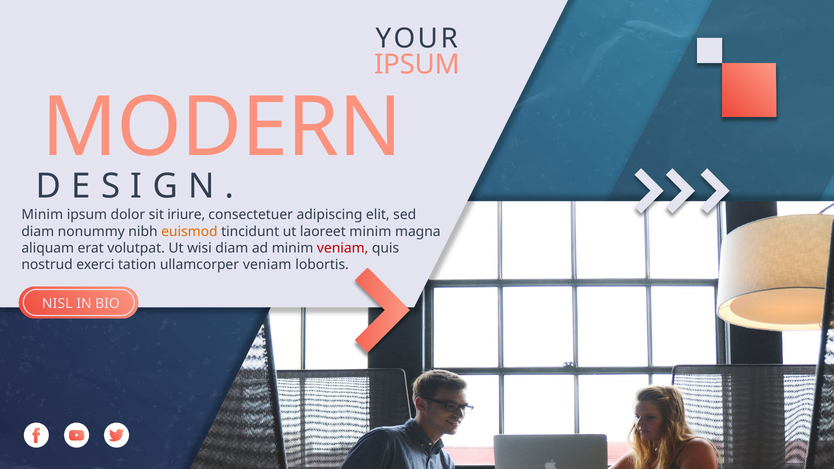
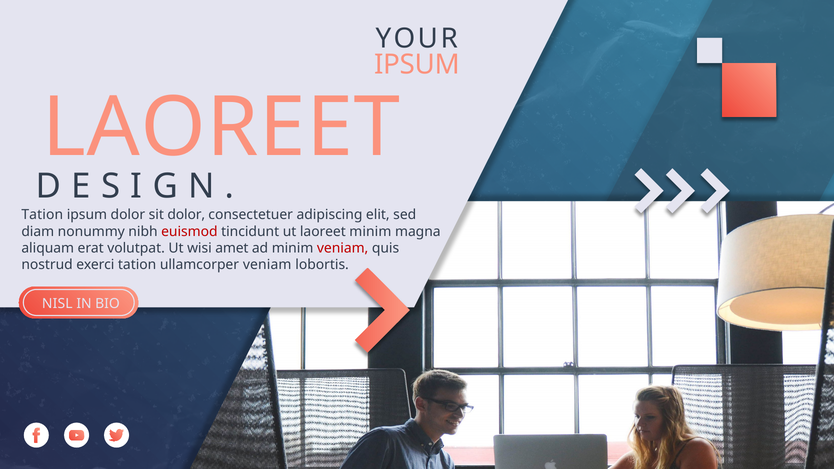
MODERN: MODERN -> LAOREET (221, 128)
Minim: Minim -> Tation (42, 215)
sit iriure: iriure -> dolor (186, 215)
euismod colour: orange -> red (189, 232)
wisi diam: diam -> amet (232, 248)
